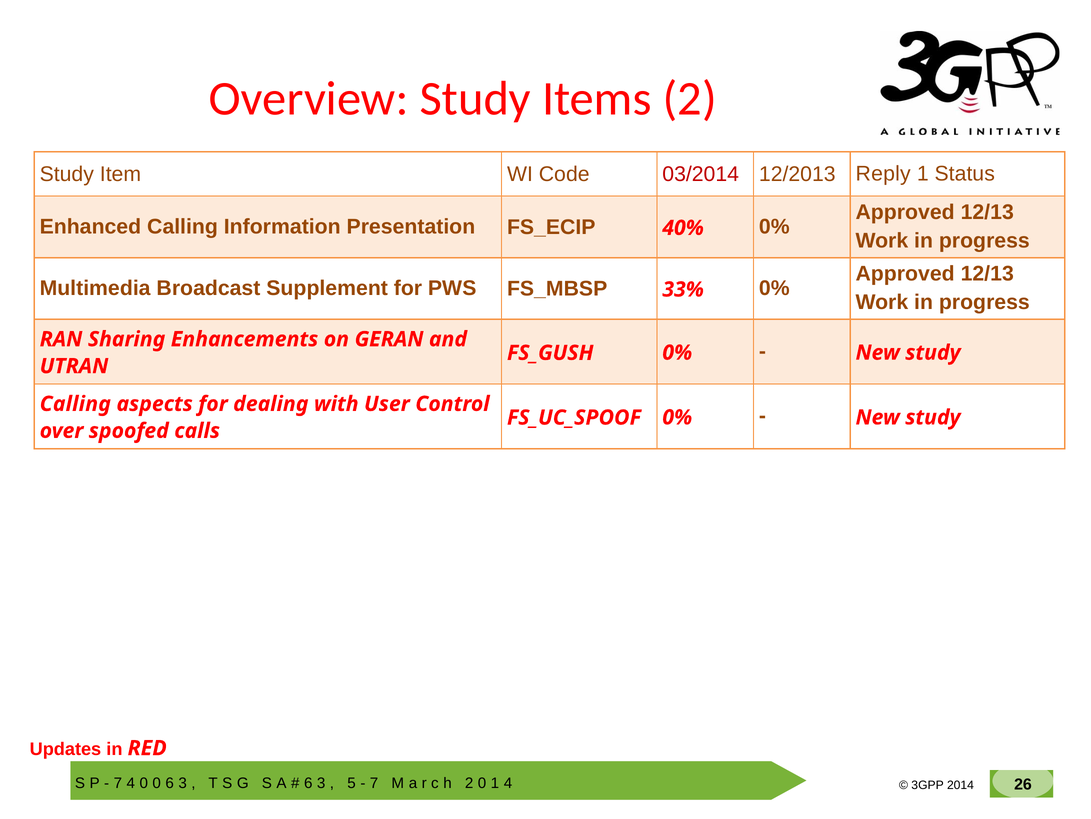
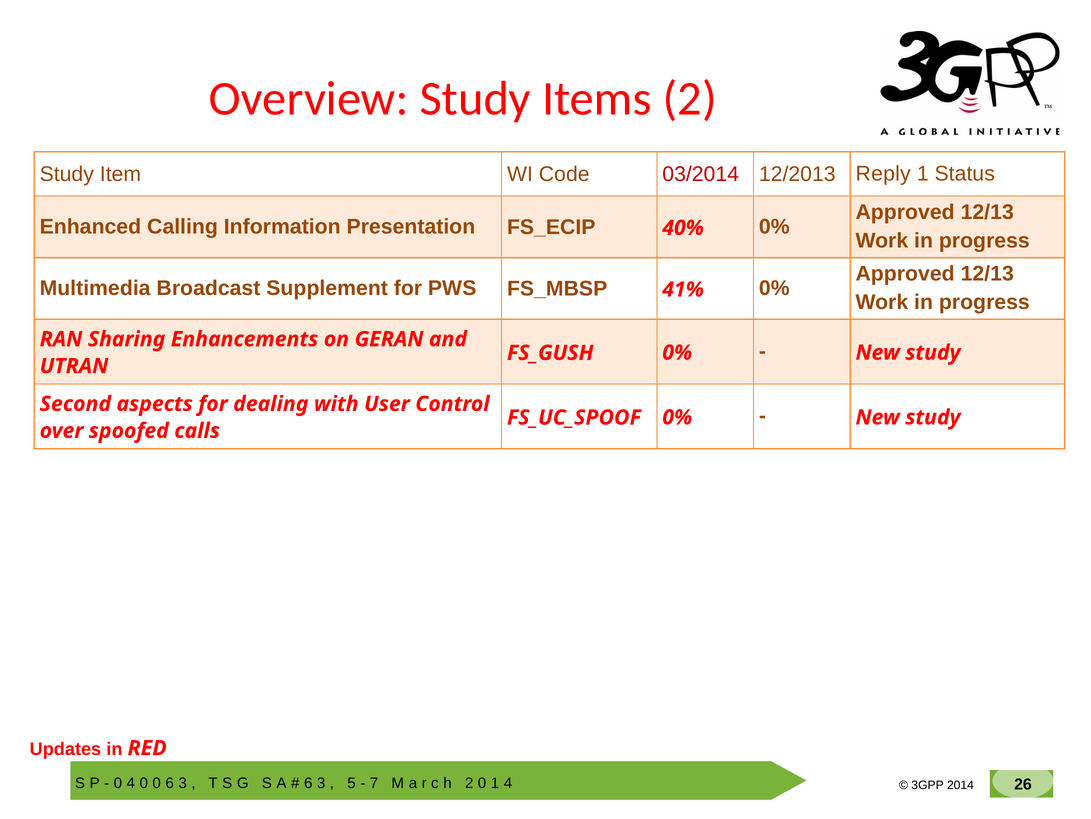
33%: 33% -> 41% (683, 289)
Calling: Calling -> Second (75, 404)
7: 7 -> 0 (118, 782)
